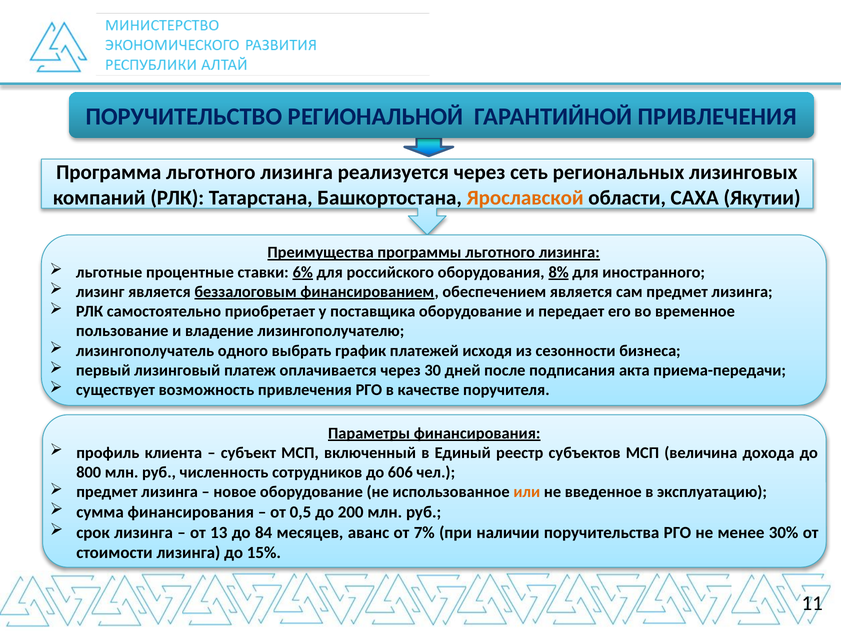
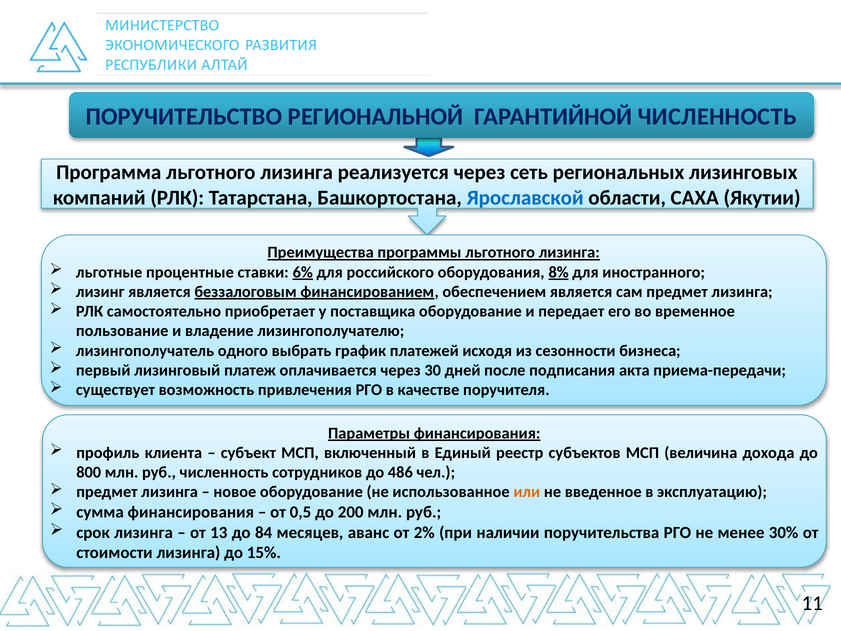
ГАРАНТИЙНОЙ ПРИВЛЕЧЕНИЯ: ПРИВЛЕЧЕНИЯ -> ЧИСЛЕННОСТЬ (717, 117)
Ярославской colour: orange -> blue (525, 198)
606: 606 -> 486 (400, 472)
7%: 7% -> 2% (424, 532)
